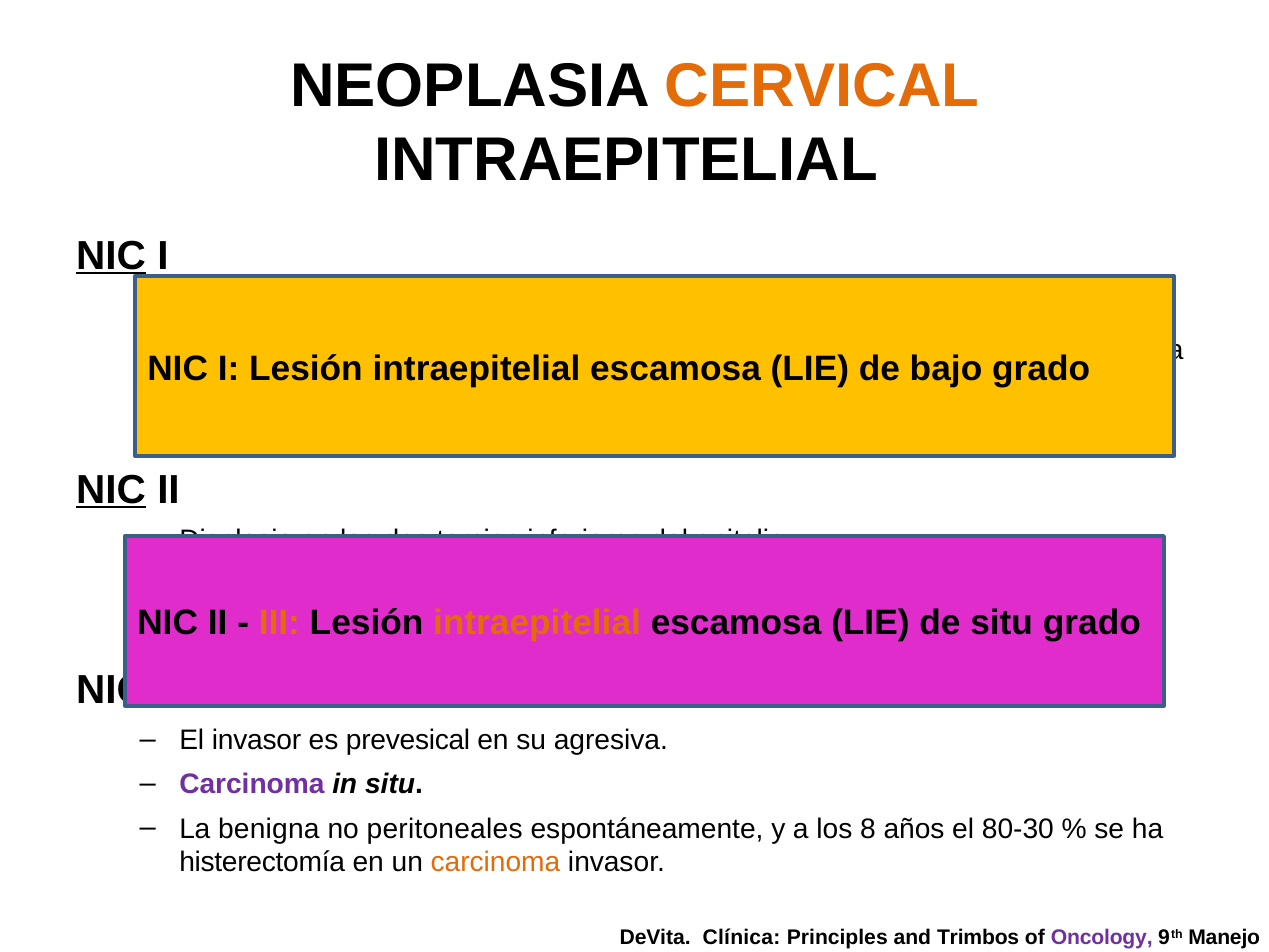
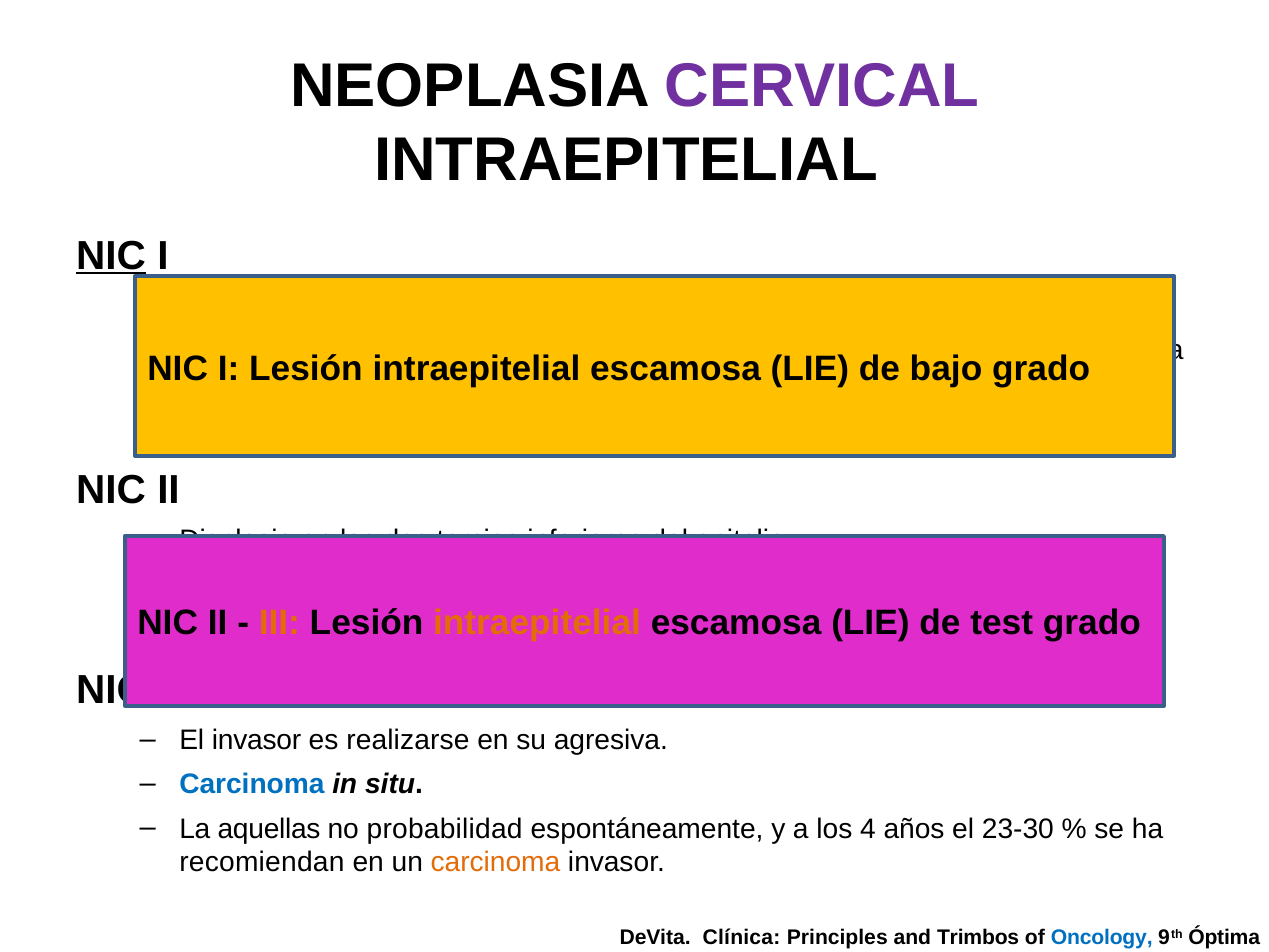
CERVICAL colour: orange -> purple (822, 86)
NIC underline: present -> none (111, 490)
de situ: situ -> test (1002, 623)
prevesical: prevesical -> realizarse (408, 740)
Carcinoma colour: purple -> blue (252, 784)
benigna: benigna -> aquellas (269, 828)
peritoneales: peritoneales -> probabilidad (445, 828)
8: 8 -> 4 (868, 828)
80-30: 80-30 -> 23-30 (1018, 828)
histerectomía: histerectomía -> recomiendan (262, 862)
Oncology colour: purple -> blue (1102, 937)
Manejo: Manejo -> Óptima (1224, 937)
